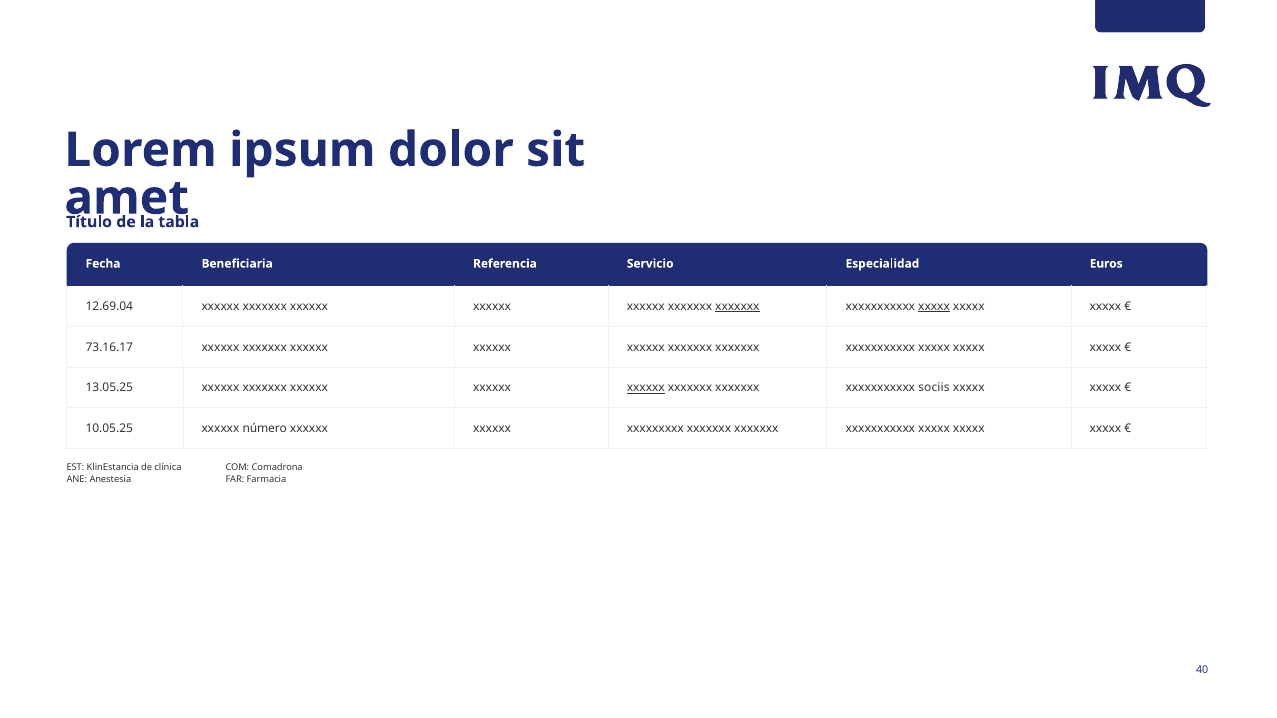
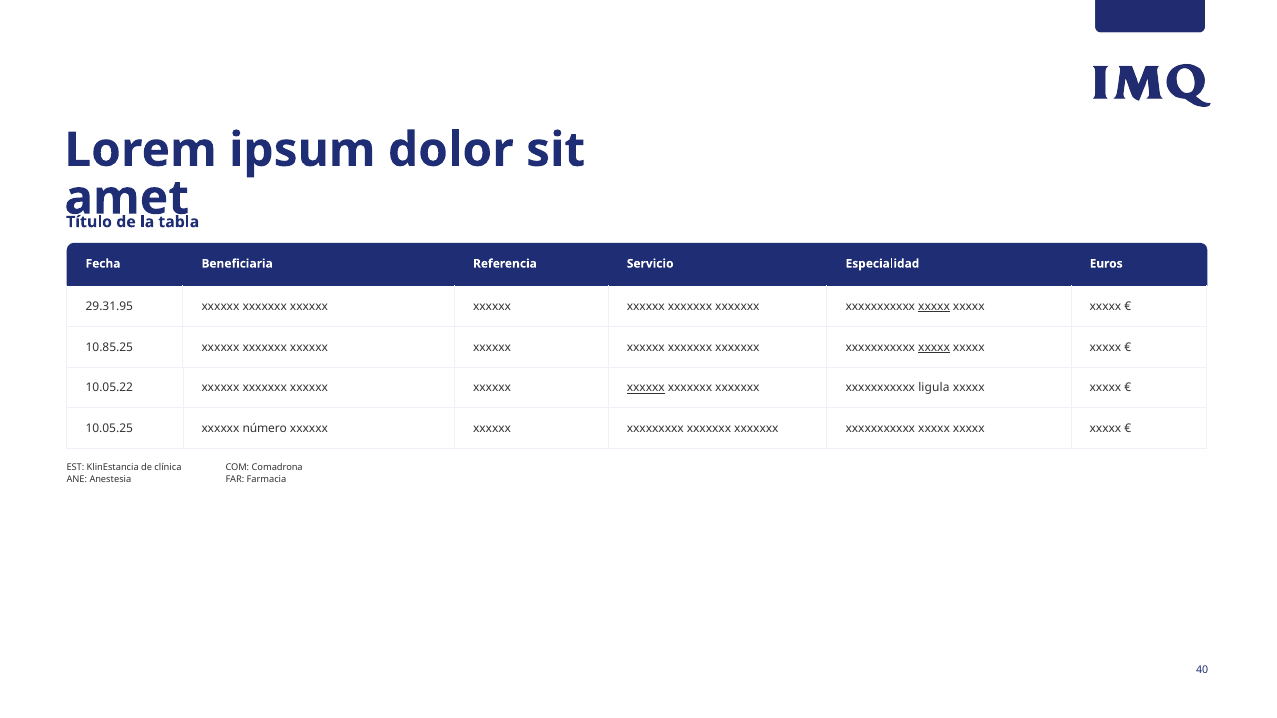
12.69.04: 12.69.04 -> 29.31.95 (109, 307)
xxxxxxx underline: present -> none (737, 307)
73.16.17: 73.16.17 -> 10.85.25 (109, 347)
xxxxx underline: none -> present (934, 347)
13.05.25: 13.05.25 -> 10.05.22 (109, 388)
sociis: sociis -> ligula (934, 388)
